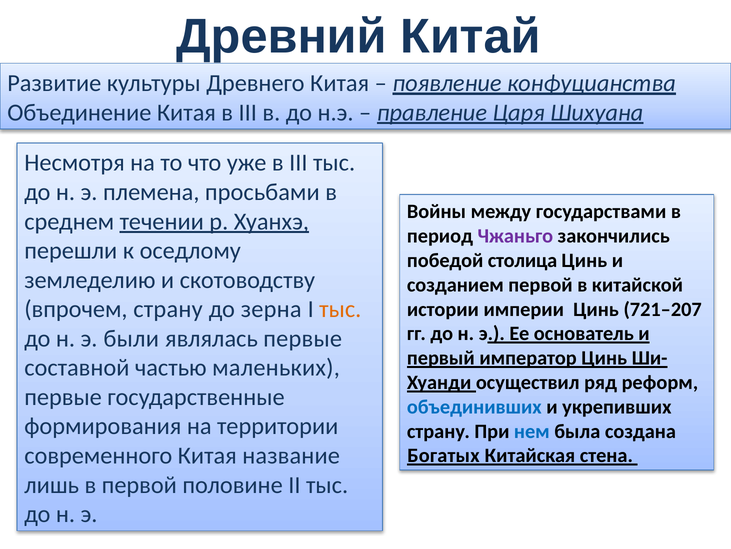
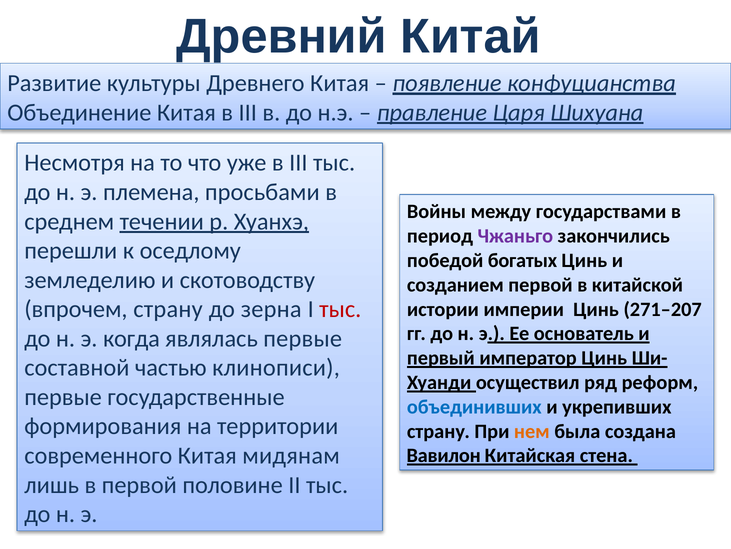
столица: столица -> богатых (522, 260)
тыс colour: orange -> red (340, 309)
721–207: 721–207 -> 271–207 (663, 309)
были: были -> когда (131, 338)
маленьких: маленьких -> клинописи (276, 367)
нем colour: blue -> orange (532, 431)
название: название -> мидянам (291, 455)
Богатых: Богатых -> Вавилон (444, 455)
